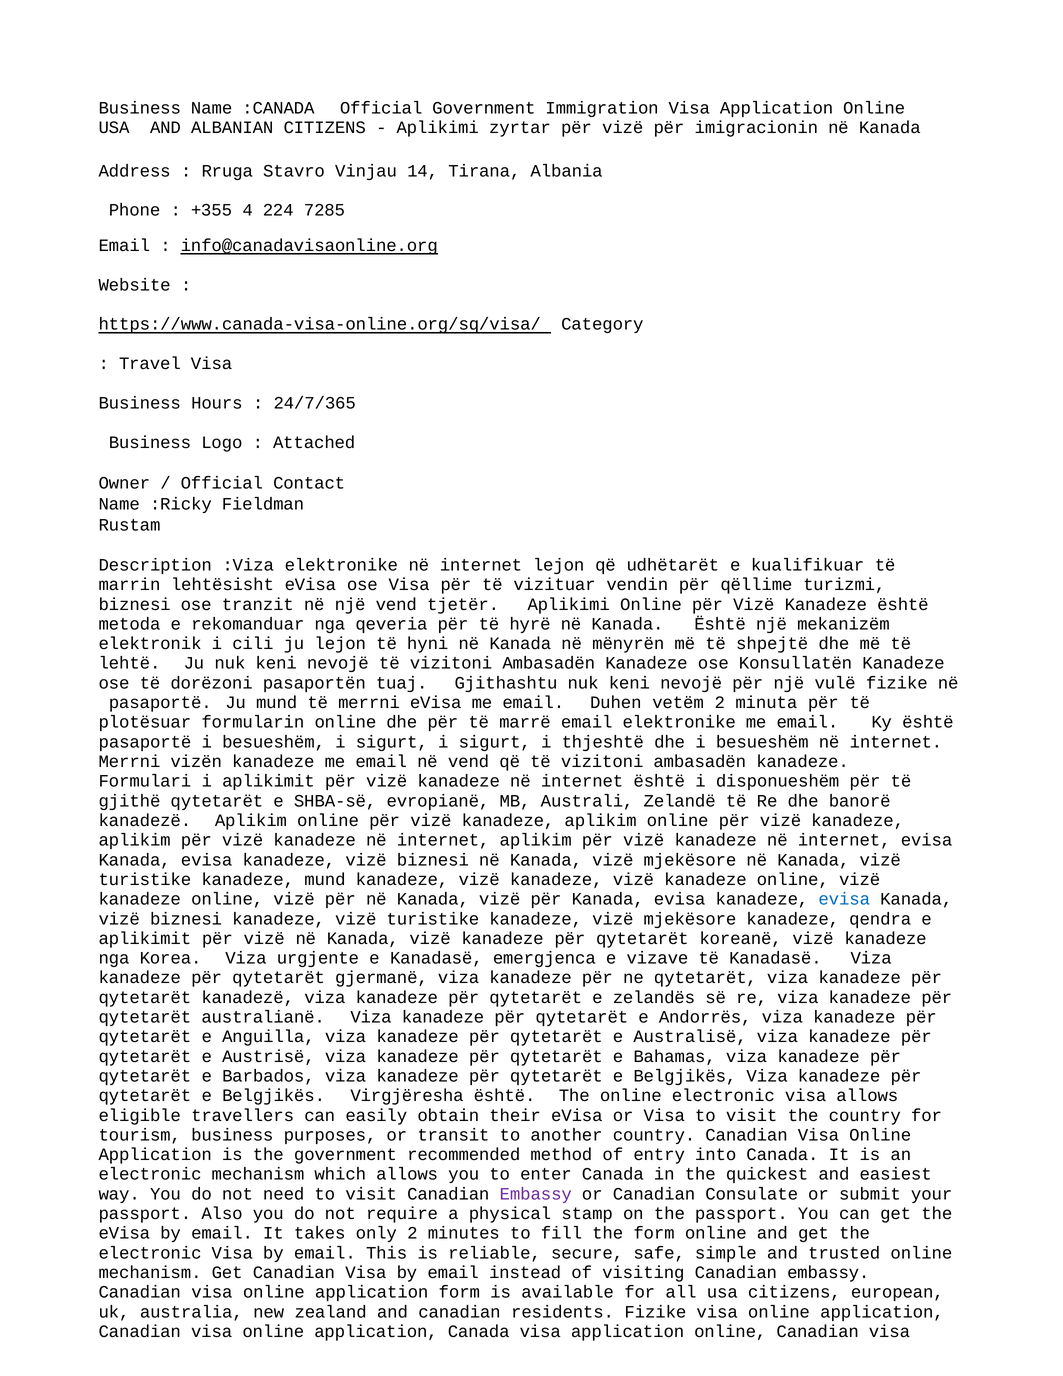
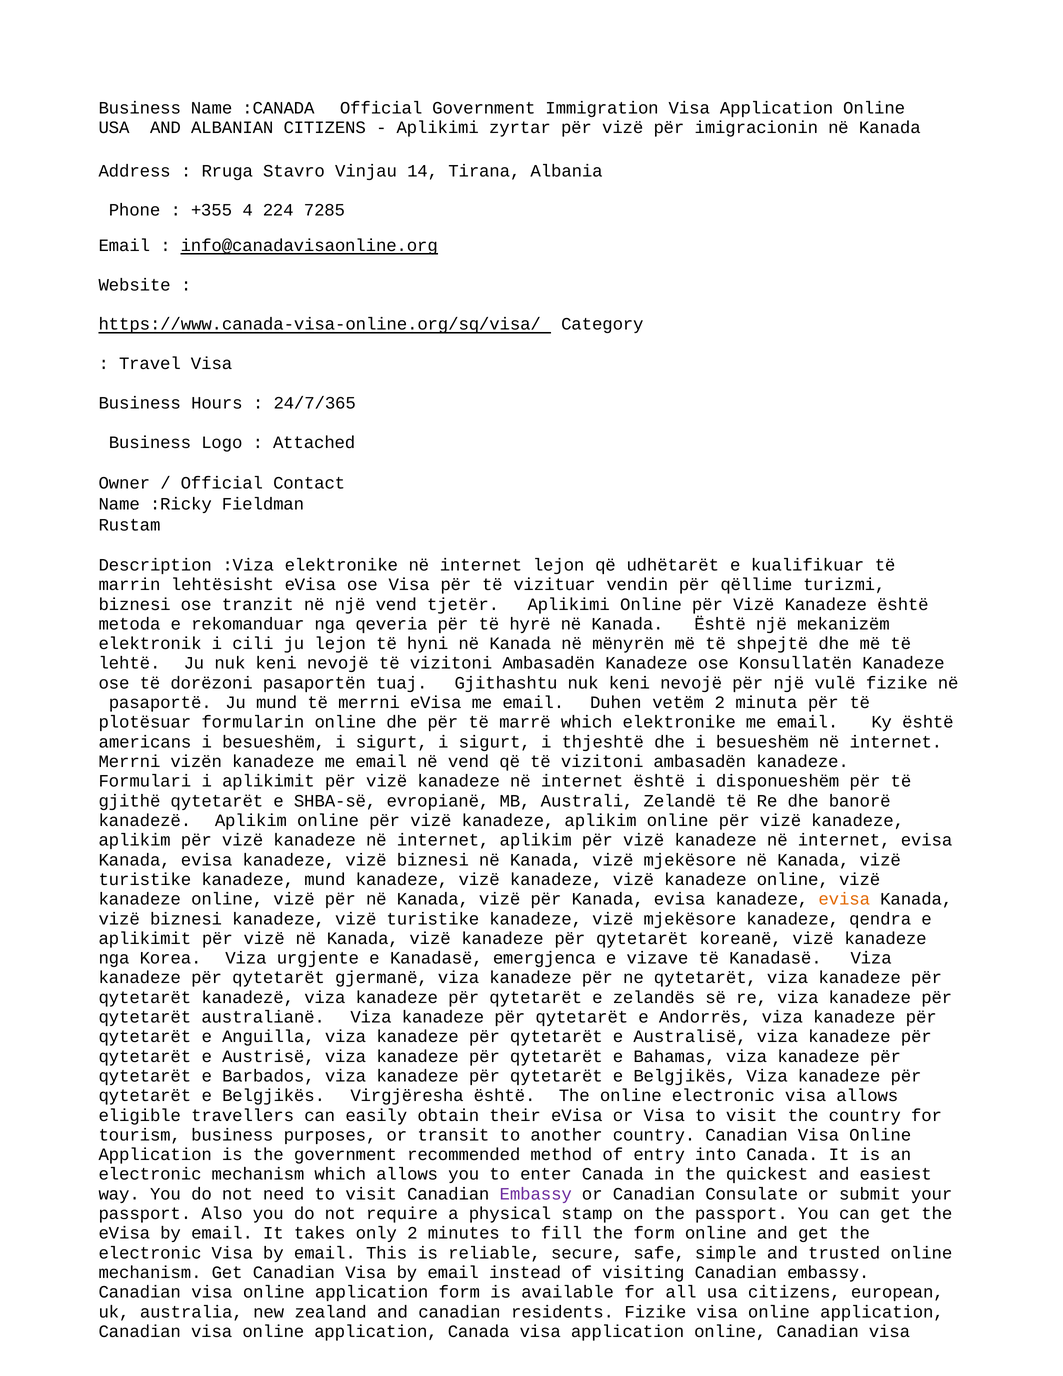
marrë email: email -> which (587, 722)
pasaportë: pasaportë -> americans (145, 742)
evisa colour: blue -> orange (844, 899)
